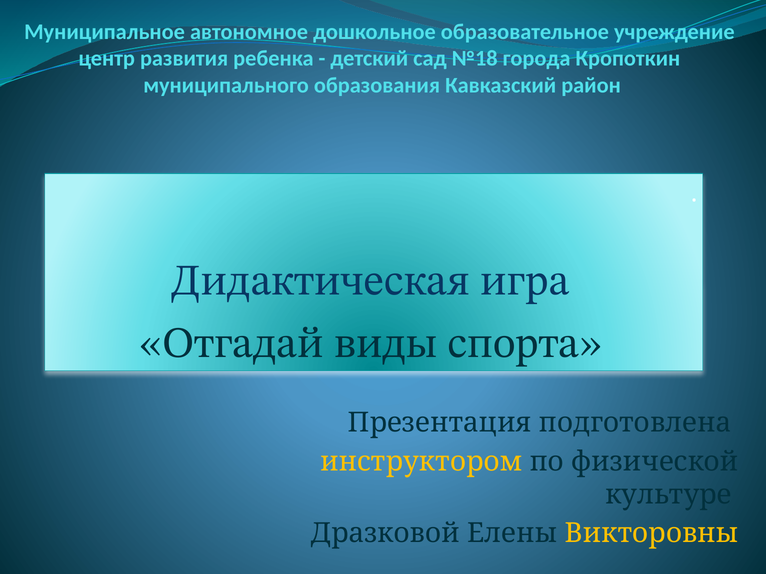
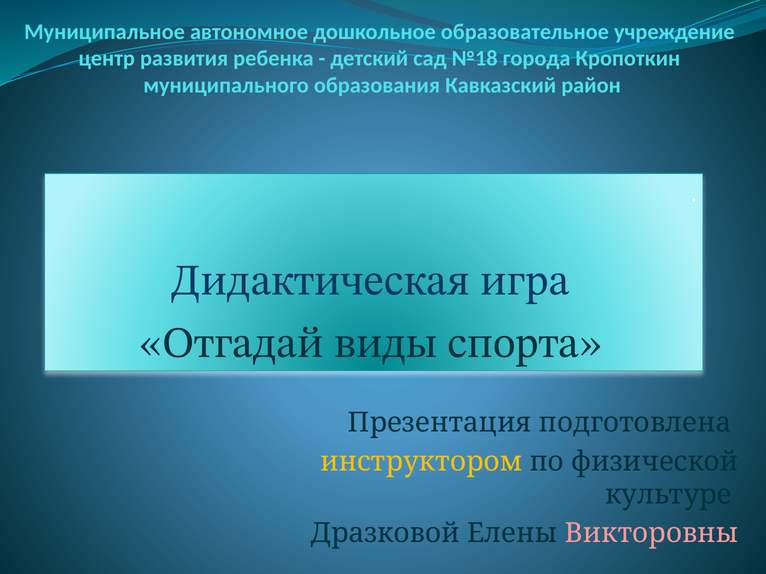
Викторовны colour: yellow -> pink (652, 534)
